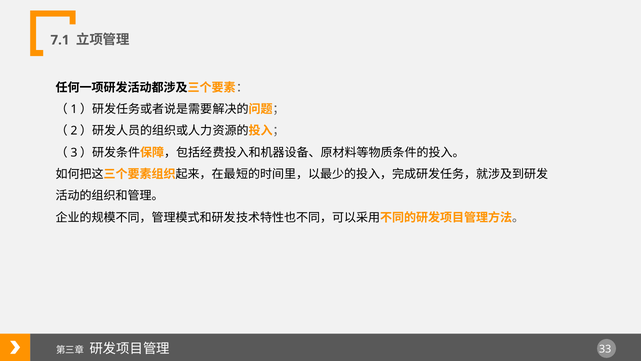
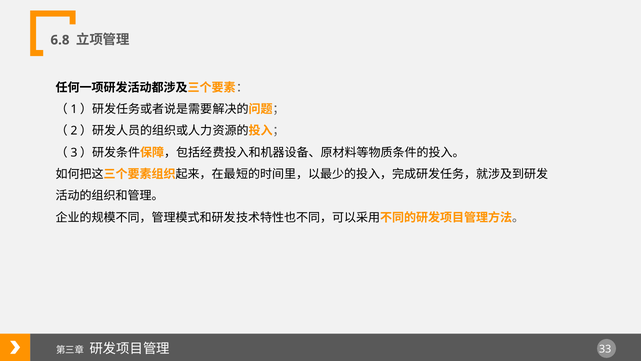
7.1: 7.1 -> 6.8 (60, 40)
